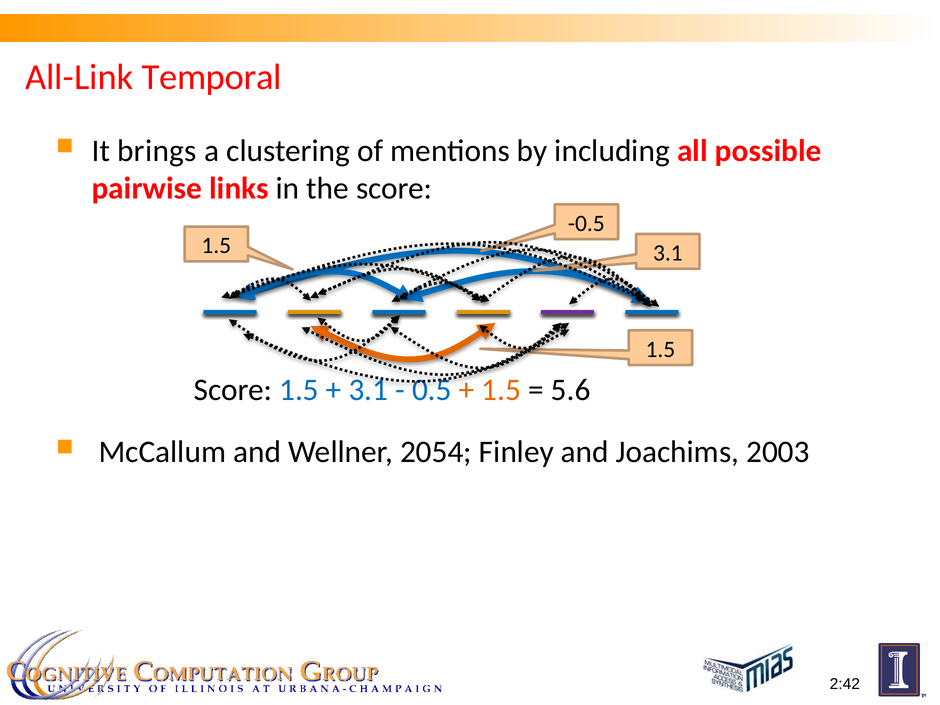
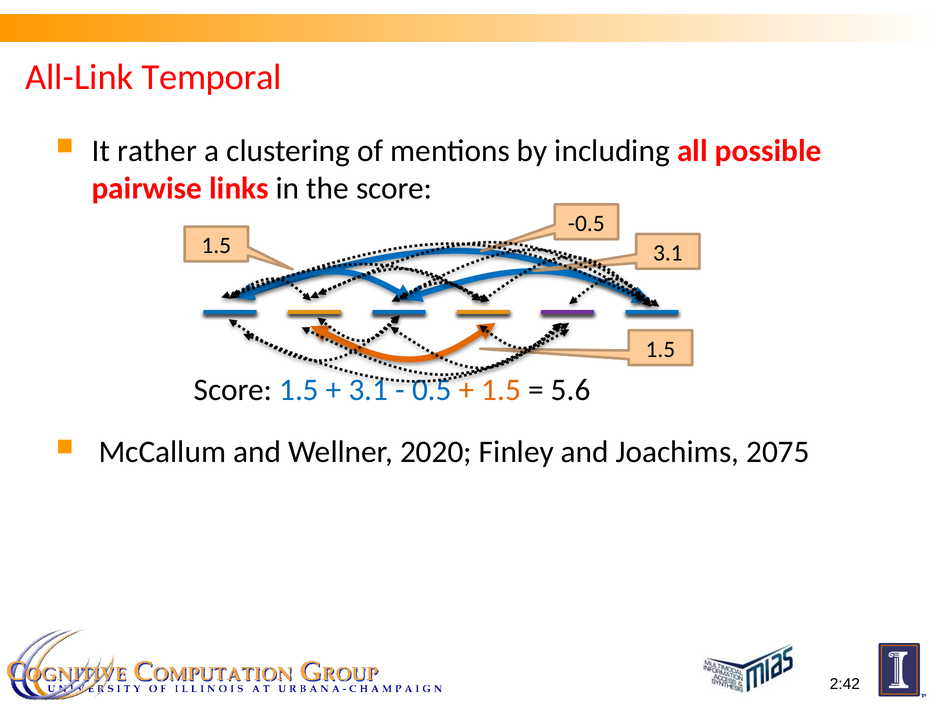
brings: brings -> rather (157, 151)
2054: 2054 -> 2020 (436, 452)
2003: 2003 -> 2075 (778, 452)
